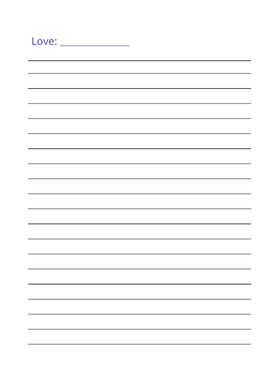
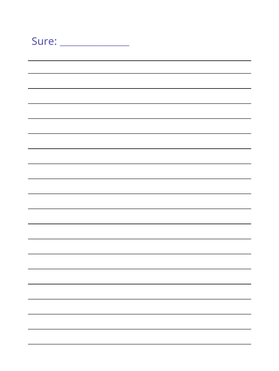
Love: Love -> Sure (44, 42)
